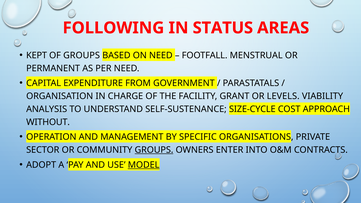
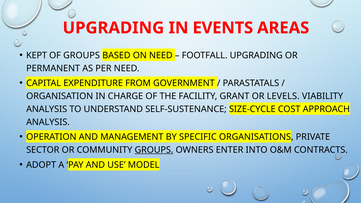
FOLLOWING: FOLLOWING -> UPGRADING (113, 28)
STATUS: STATUS -> EVENTS (223, 28)
FOOTFALL MENSTRUAL: MENSTRUAL -> UPGRADING (256, 55)
WITHOUT: WITHOUT -> ANALYSIS (48, 122)
MODEL underline: present -> none (144, 165)
